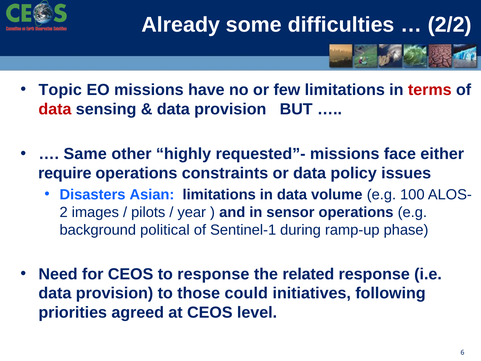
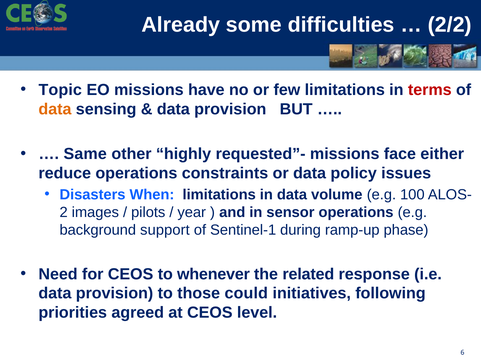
data colour: red -> orange (55, 109)
require: require -> reduce (65, 173)
Asian: Asian -> When (152, 194)
political: political -> support (165, 230)
to response: response -> whenever (213, 274)
